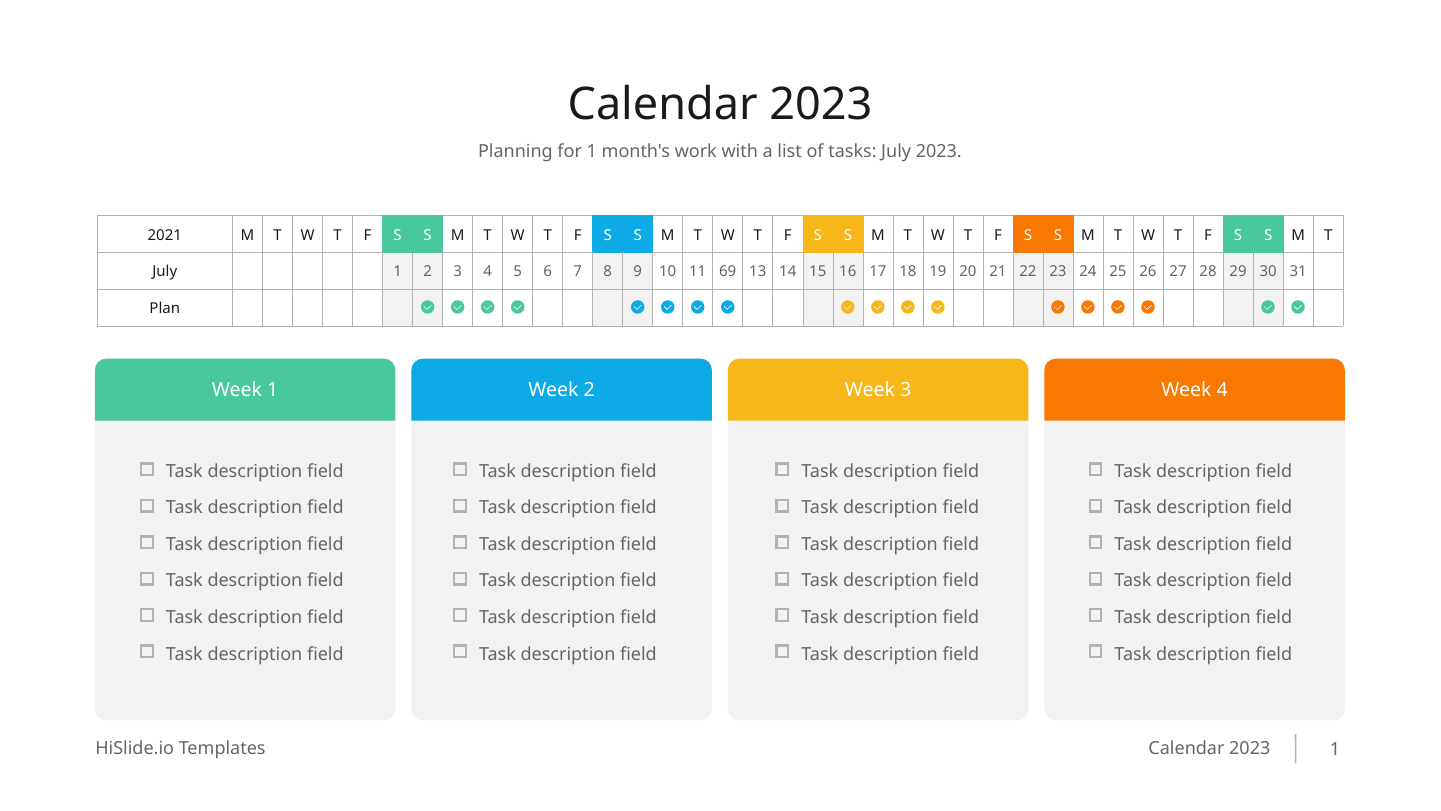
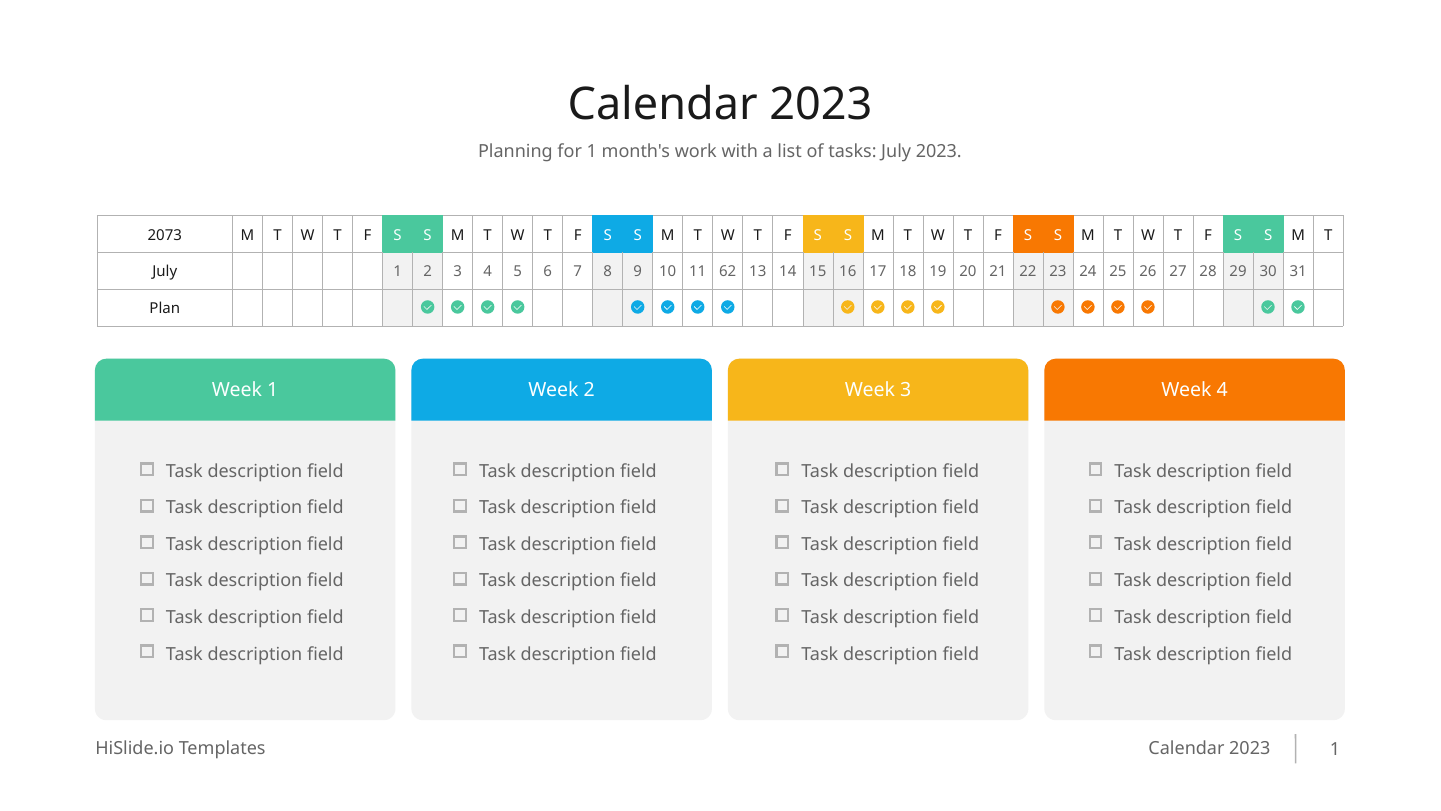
2021: 2021 -> 2073 (165, 235)
69: 69 -> 62 (728, 272)
